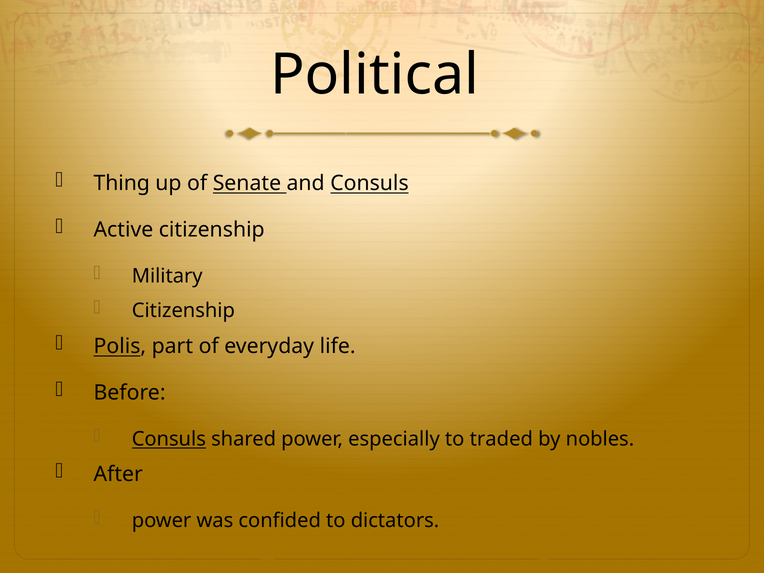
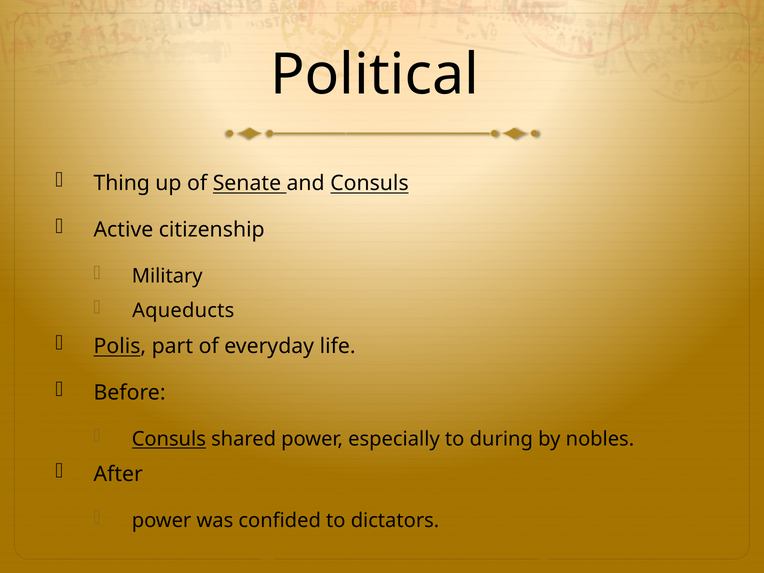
Citizenship: Citizenship -> Aqueducts (183, 311)
traded: traded -> during (501, 439)
